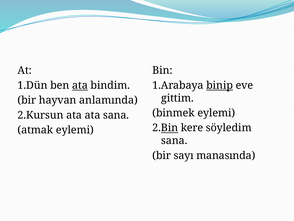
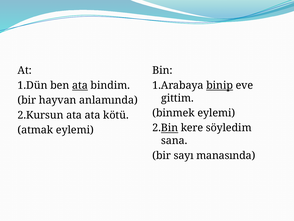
ata sana: sana -> kötü (116, 115)
